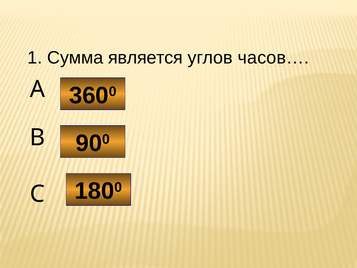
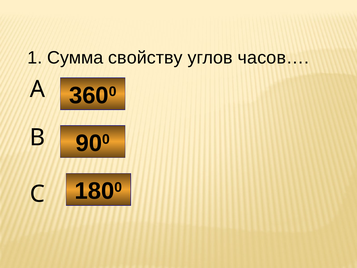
является: является -> свойству (145, 58)
